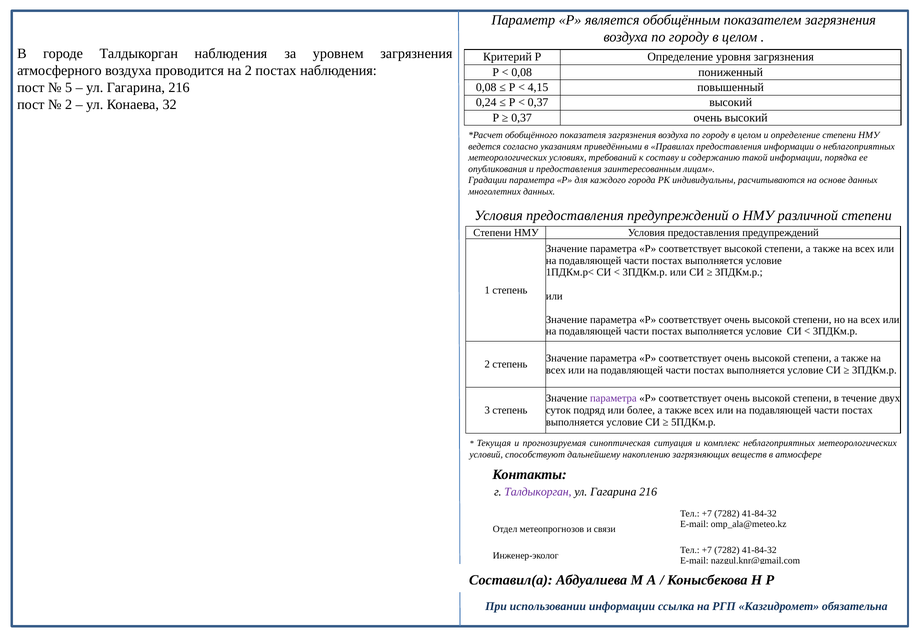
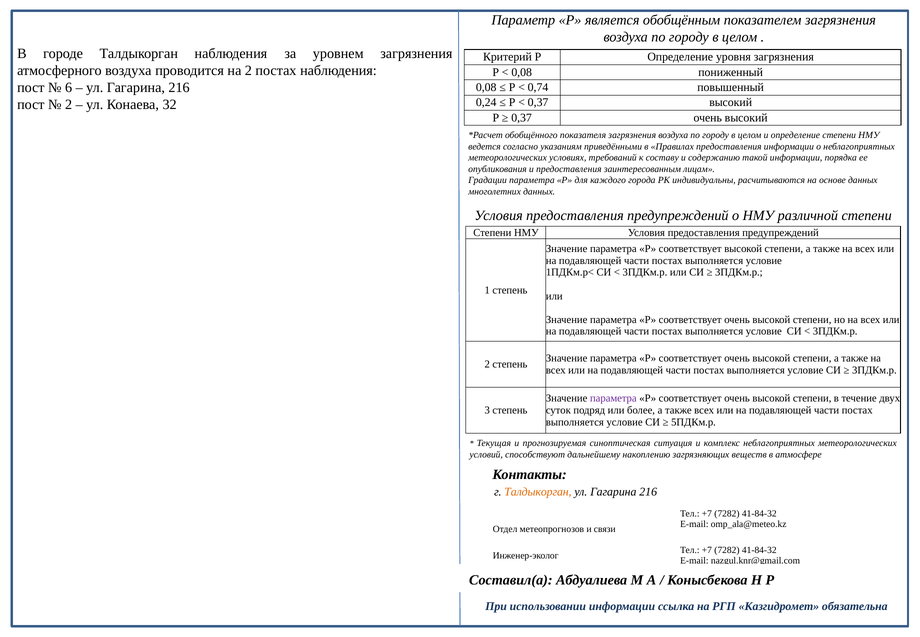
5: 5 -> 6 (69, 87)
4,15: 4,15 -> 0,74 (538, 87)
Талдыкорган colour: purple -> orange (538, 492)
